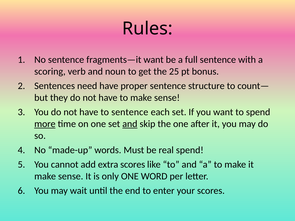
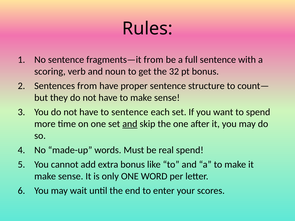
fragments—it want: want -> from (153, 60)
25: 25 -> 32 (174, 71)
Sentences need: need -> from (87, 86)
more underline: present -> none (45, 124)
extra scores: scores -> bonus (133, 165)
